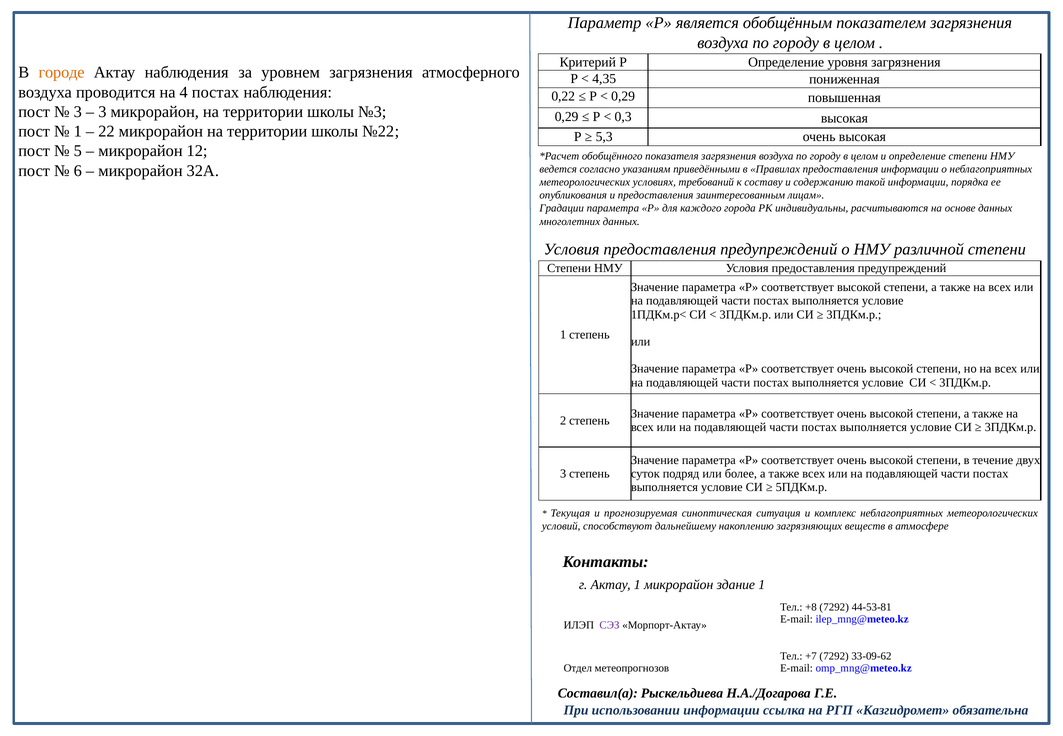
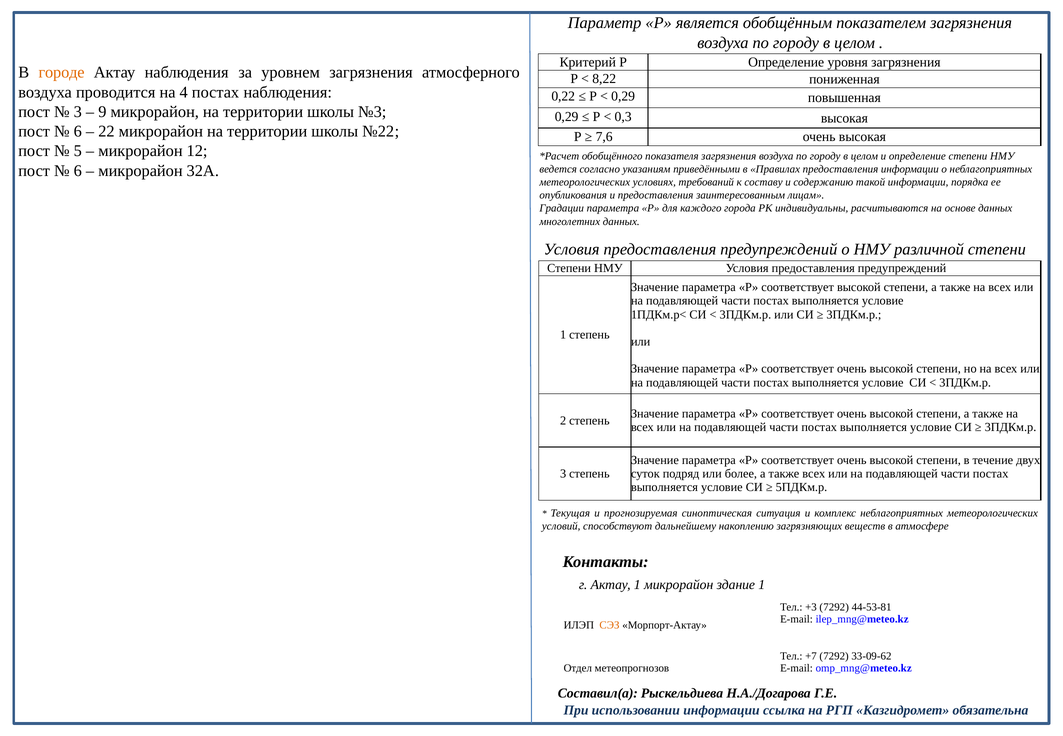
4,35: 4,35 -> 8,22 (604, 79)
3: 3 -> 9 (102, 112)
1: 1 -> 6 (78, 131)
5,3: 5,3 -> 7,6 (604, 137)
+8: +8 -> +3 (811, 607)
СЭЗ colour: purple -> orange (609, 625)
